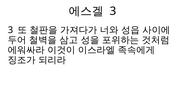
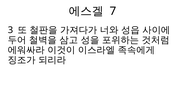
3: 3 -> 7 (113, 11)
